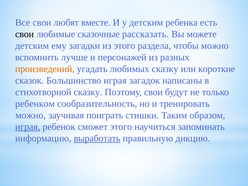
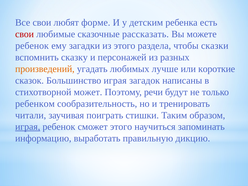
вместе: вместе -> форме (96, 23)
свои colour: black -> red (25, 34)
детским: детским -> ребенок (32, 46)
чтобы можно: можно -> сказки (215, 46)
лучше: лучше -> сказку (74, 57)
любимых сказку: сказку -> лучше (165, 69)
стихотворной сказку: сказку -> может (88, 92)
Поэтому свои: свои -> речи (153, 92)
можно: можно -> читали (31, 115)
выработать underline: present -> none (97, 138)
